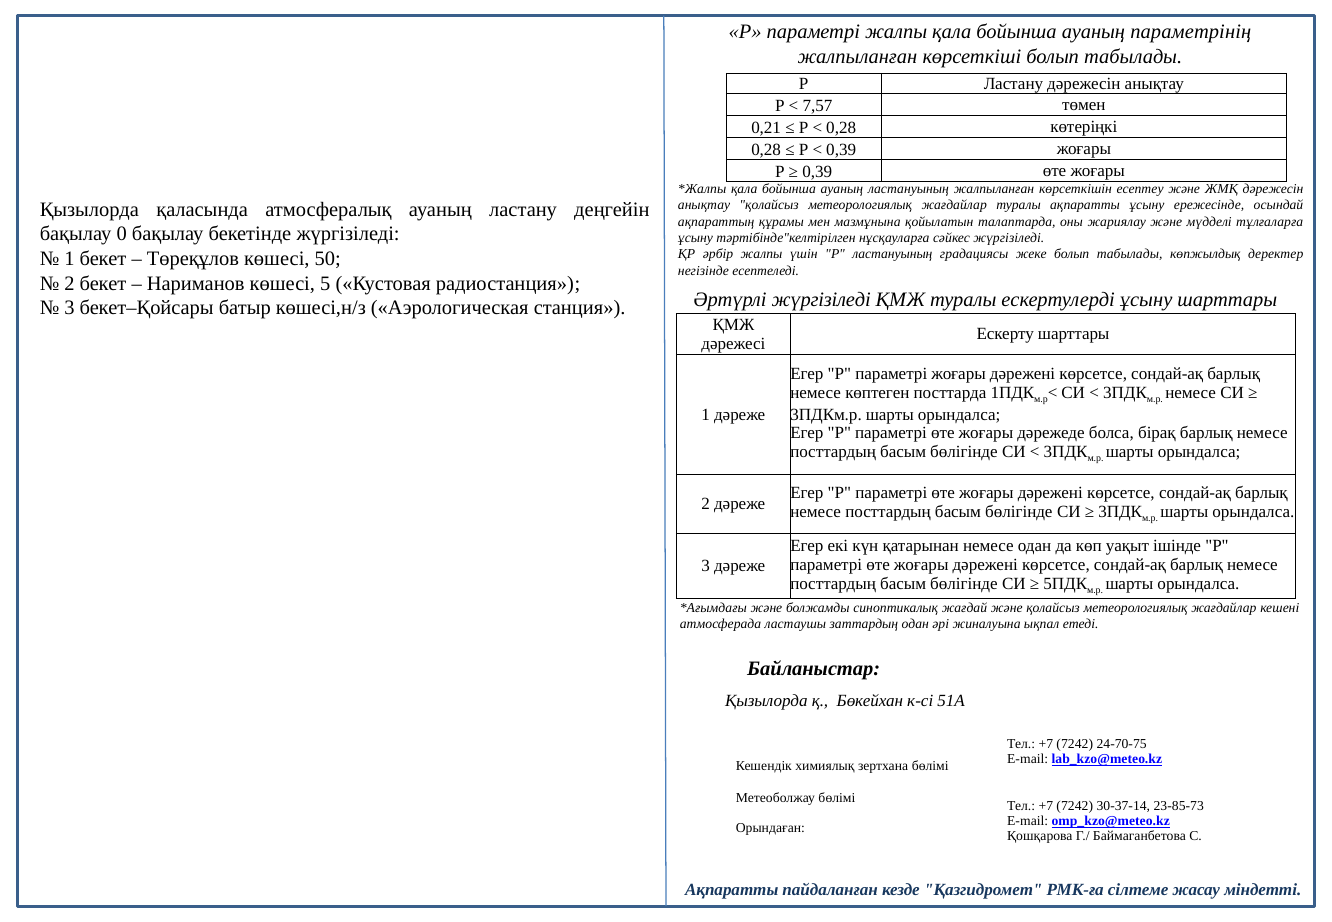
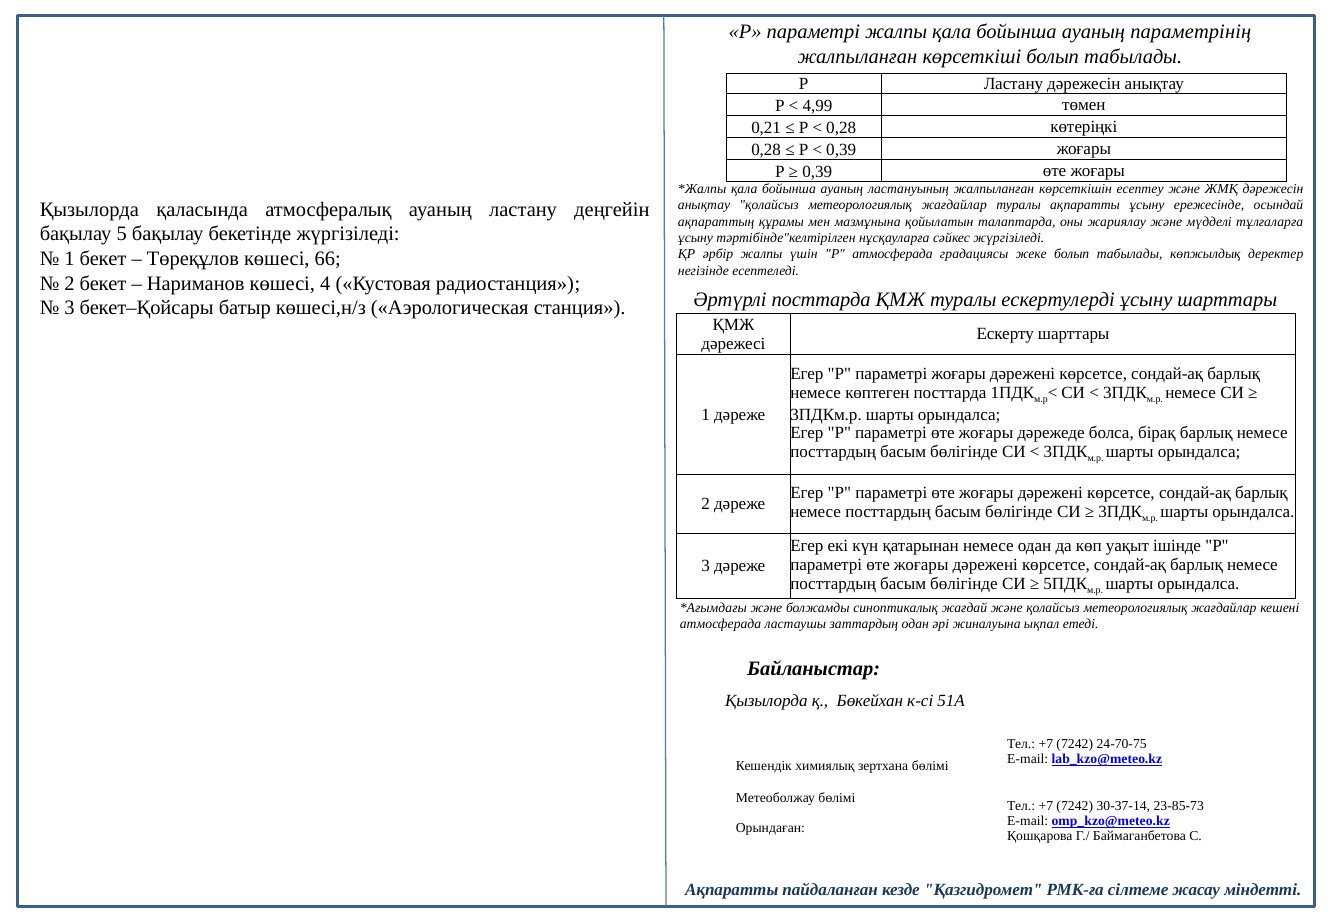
7,57: 7,57 -> 4,99 (817, 106)
0: 0 -> 5 (122, 234)
Р ластануының: ластануының -> атмосферада (893, 254)
50: 50 -> 66 (328, 259)
5: 5 -> 4 (325, 283)
Әртүрлі жүргізіледі: жүргізіледі -> посттарда (821, 300)
